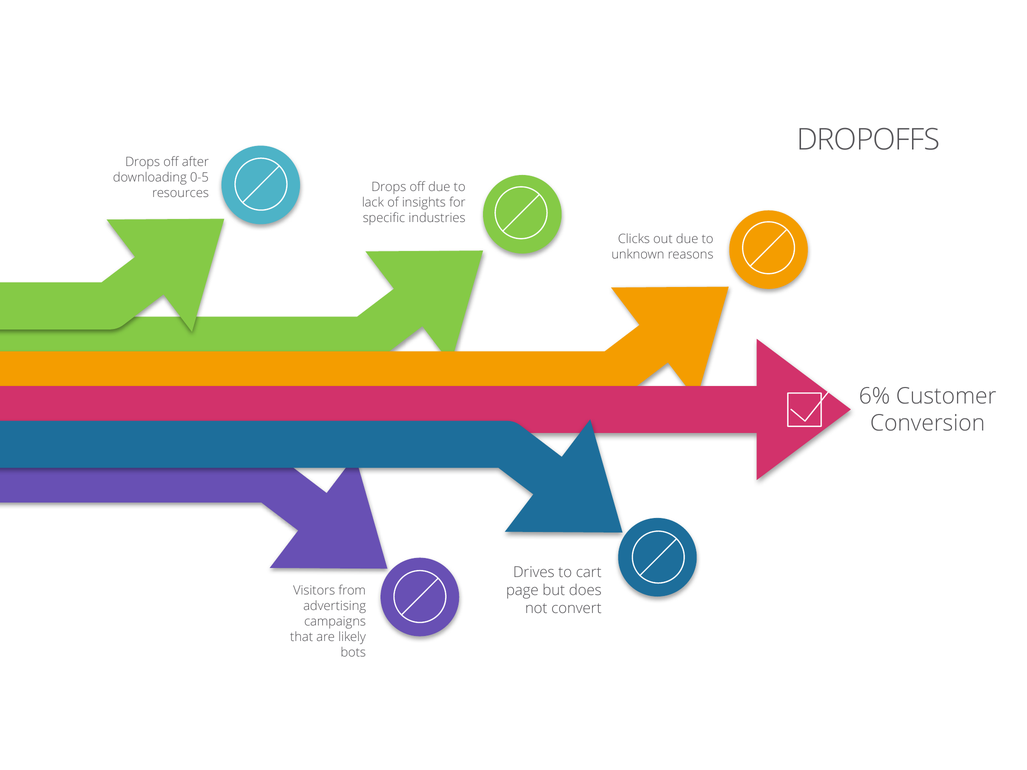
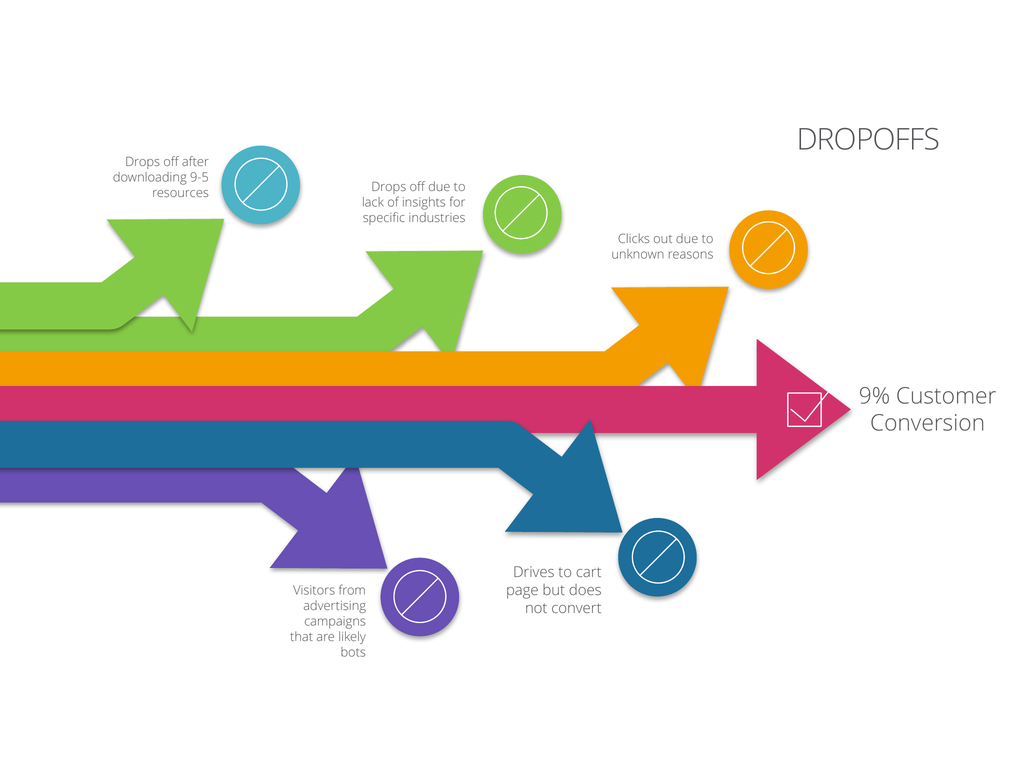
0-5: 0-5 -> 9-5 (199, 178)
6%: 6% -> 9% (874, 396)
